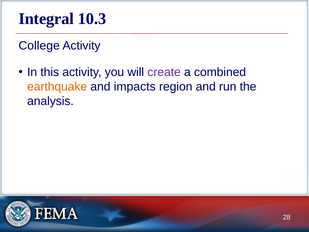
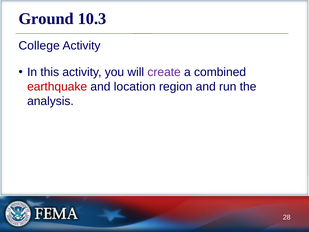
Integral: Integral -> Ground (46, 19)
earthquake colour: orange -> red (57, 87)
impacts: impacts -> location (135, 87)
